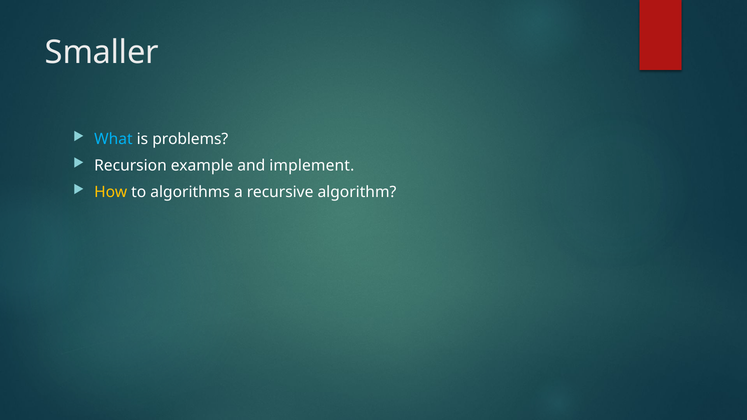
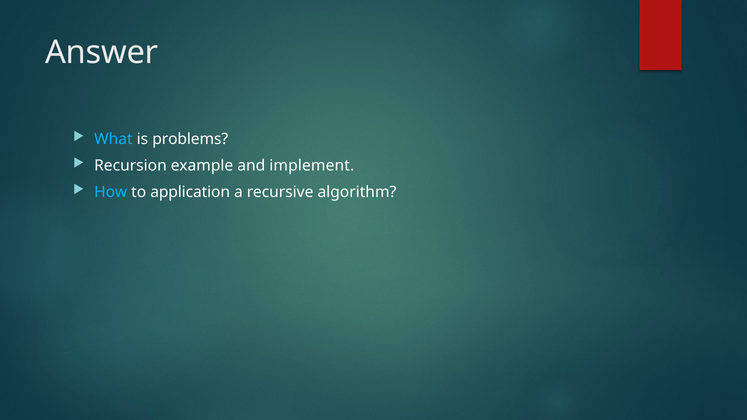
Smaller: Smaller -> Answer (102, 52)
How colour: yellow -> light blue (111, 192)
algorithms: algorithms -> application (190, 192)
